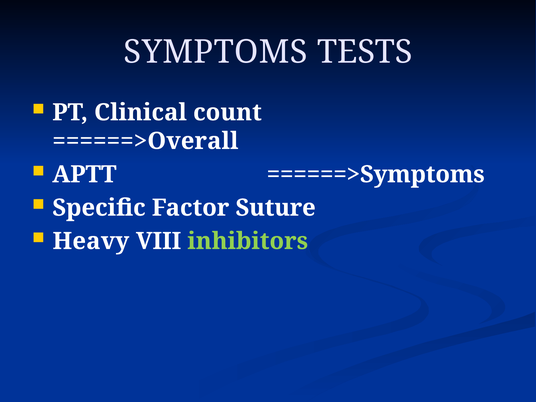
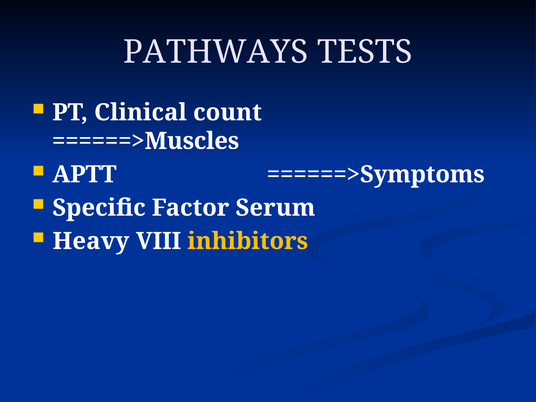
SYMPTOMS: SYMPTOMS -> PATHWAYS (216, 52)
======>Overall: ======>Overall -> ======>Muscles (146, 141)
Suture: Suture -> Serum (275, 208)
inhibitors colour: light green -> yellow (248, 241)
